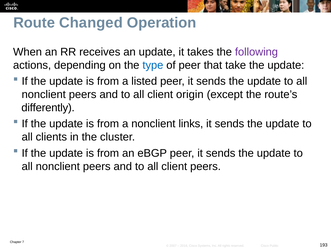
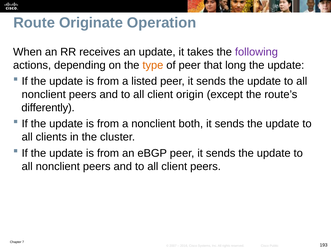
Changed: Changed -> Originate (91, 23)
type colour: blue -> orange (153, 65)
take: take -> long (236, 65)
links: links -> both (191, 123)
